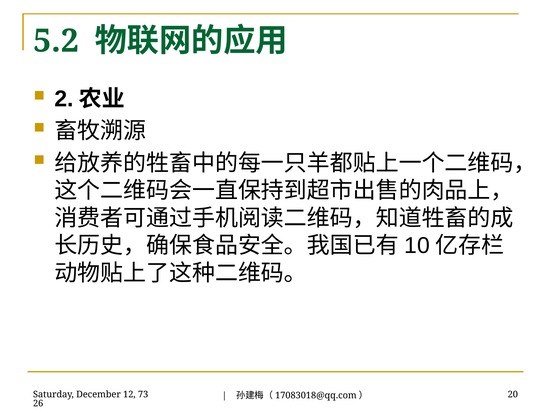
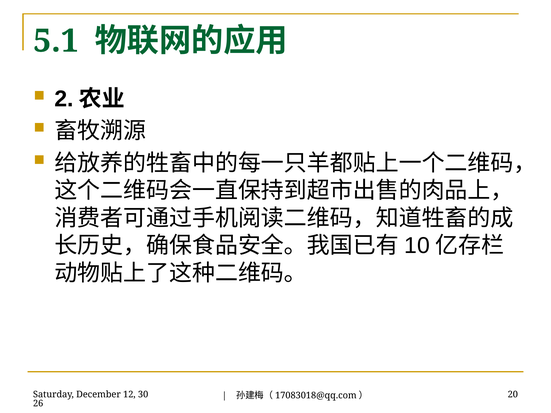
5.2: 5.2 -> 5.1 (56, 41)
73: 73 -> 30 (143, 395)
